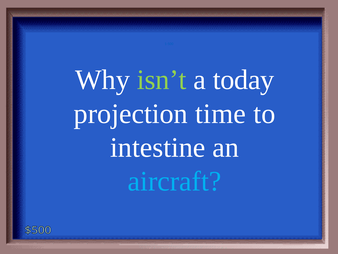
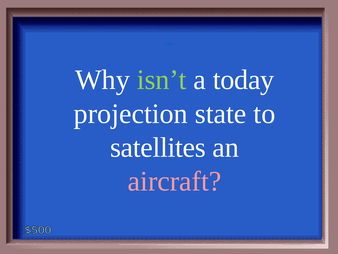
time: time -> state (221, 113)
intestine: intestine -> satellites (158, 147)
aircraft colour: light blue -> pink (175, 181)
